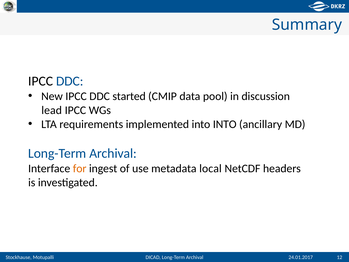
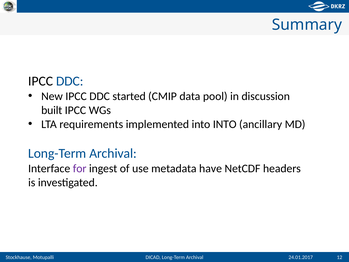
lead: lead -> built (52, 110)
for colour: orange -> purple (80, 168)
local: local -> have (211, 168)
